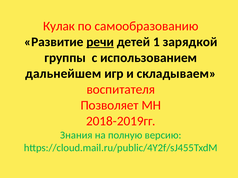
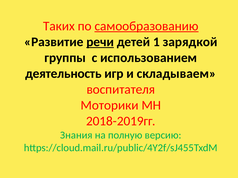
Кулак: Кулак -> Таких (59, 26)
самообразованию underline: none -> present (146, 26)
дальнейшем: дальнейшем -> деятельность (63, 74)
Позволяет: Позволяет -> Моторики (110, 106)
